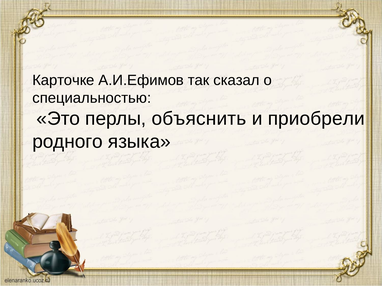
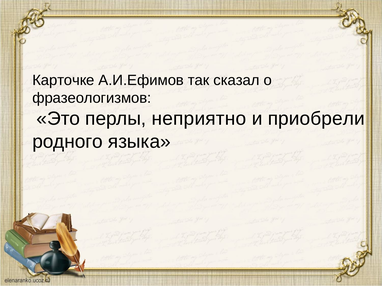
специальностью: специальностью -> фразеологизмов (92, 98)
объяснить: объяснить -> неприятно (199, 119)
